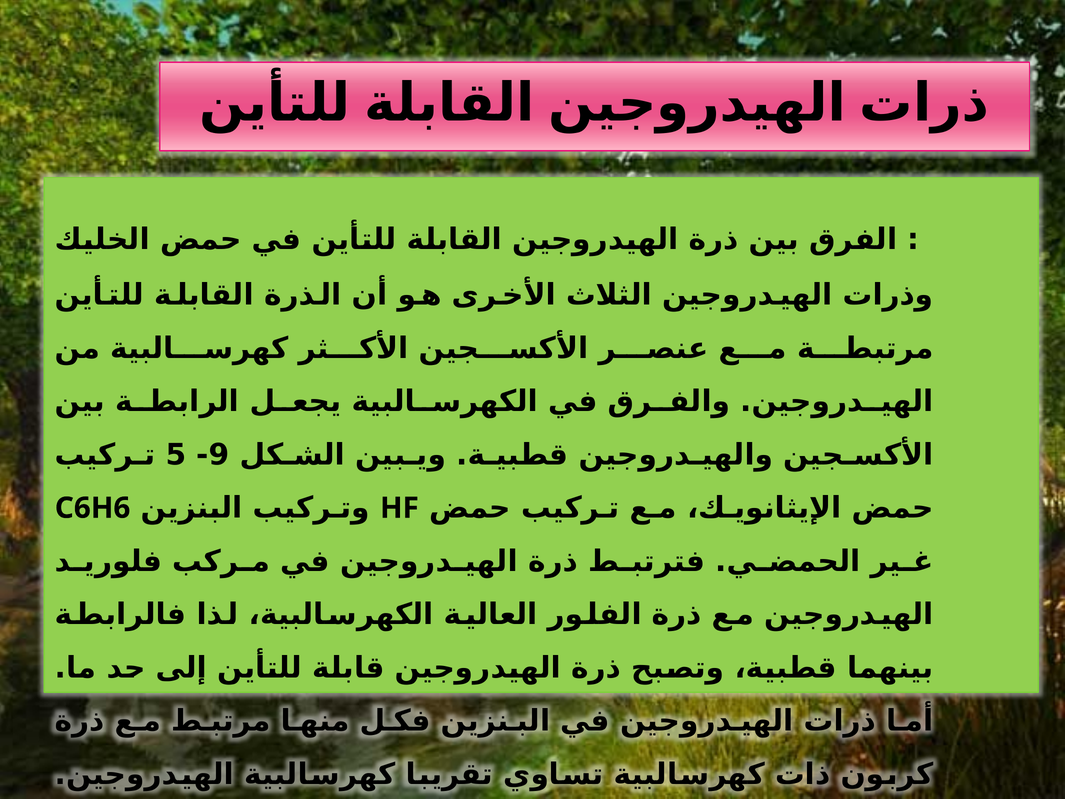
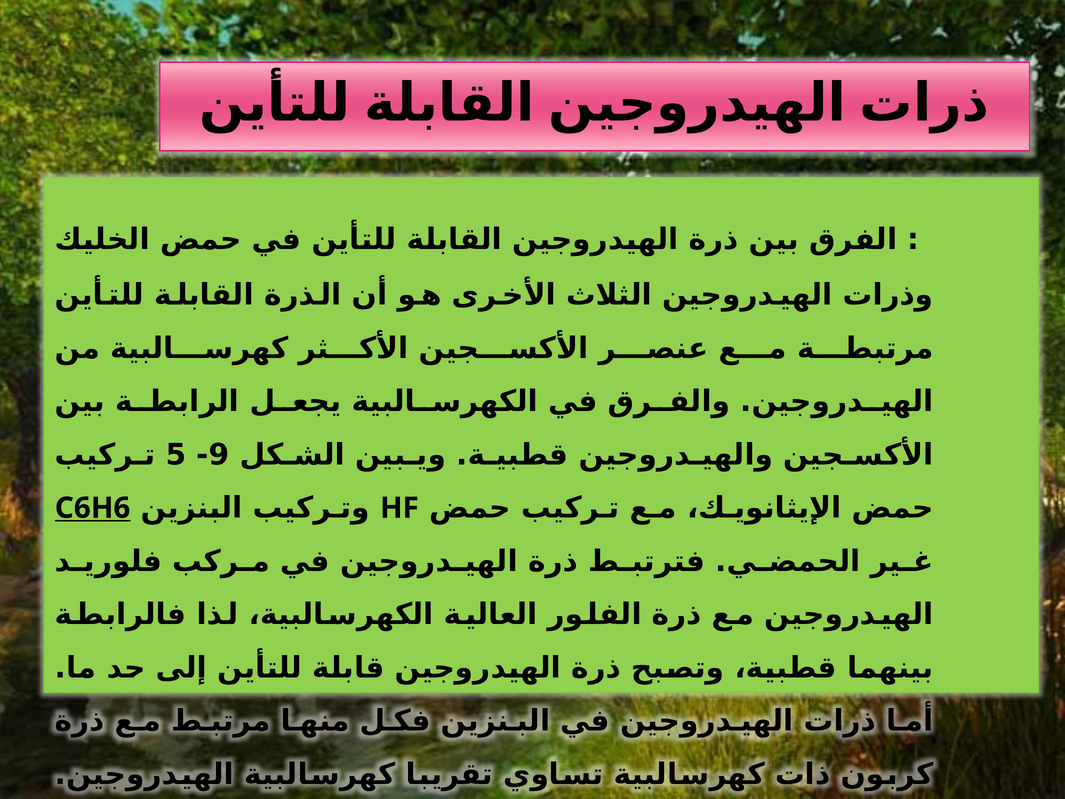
C6H6 underline: none -> present (93, 508)
